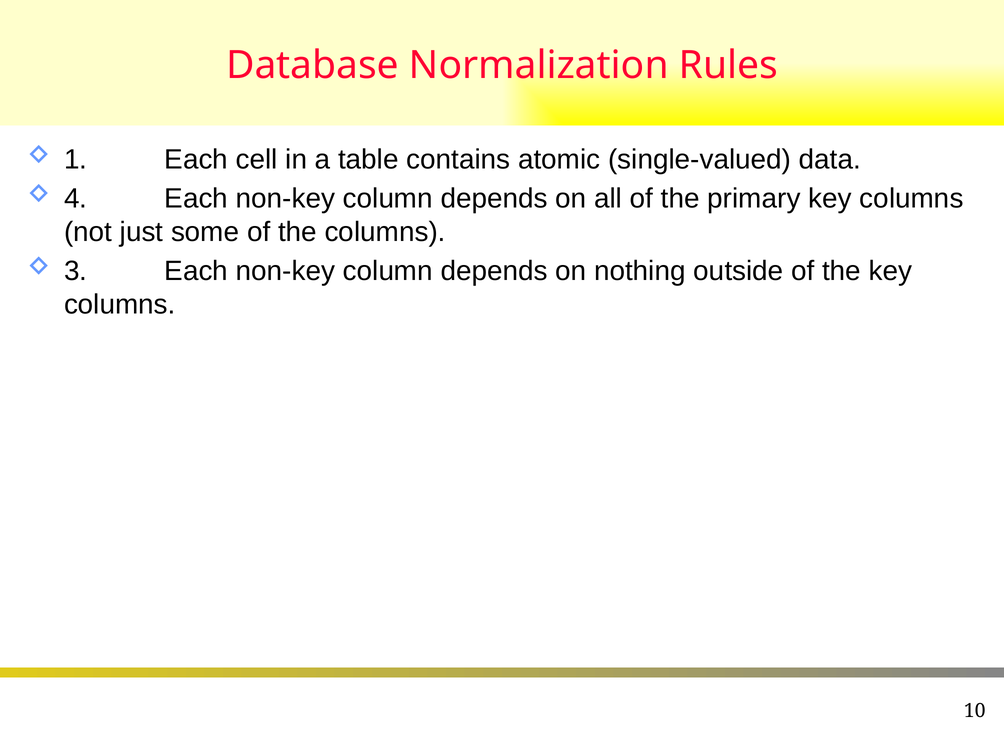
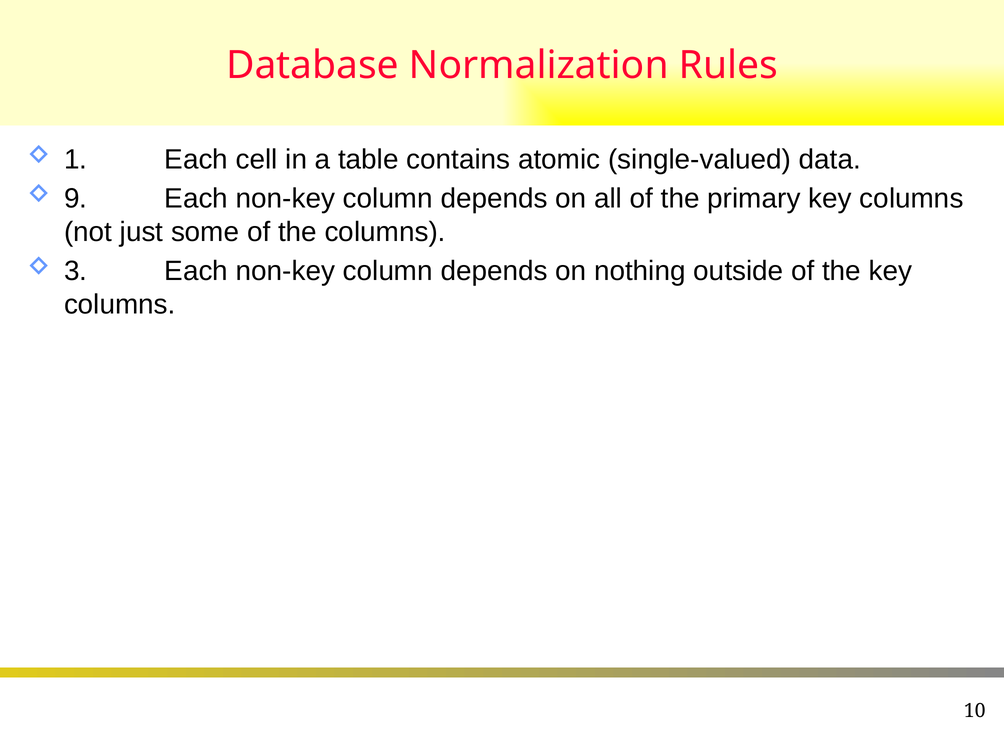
4: 4 -> 9 (76, 199)
